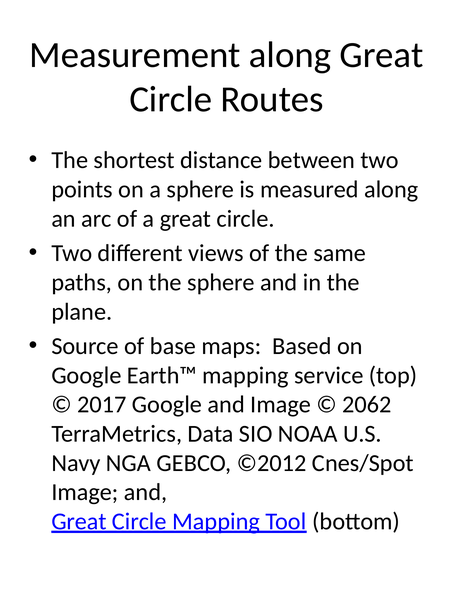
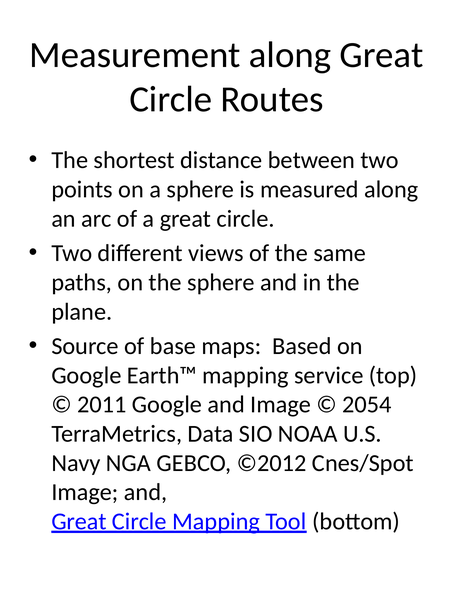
2017: 2017 -> 2011 (102, 405)
2062: 2062 -> 2054 (367, 405)
